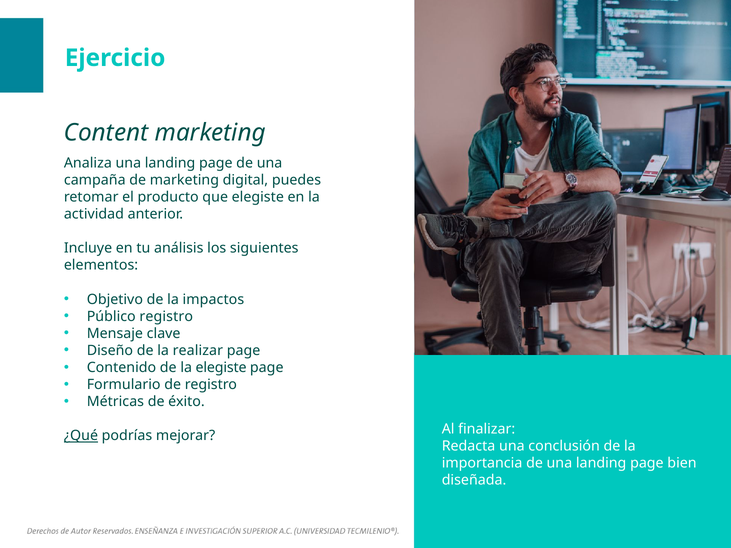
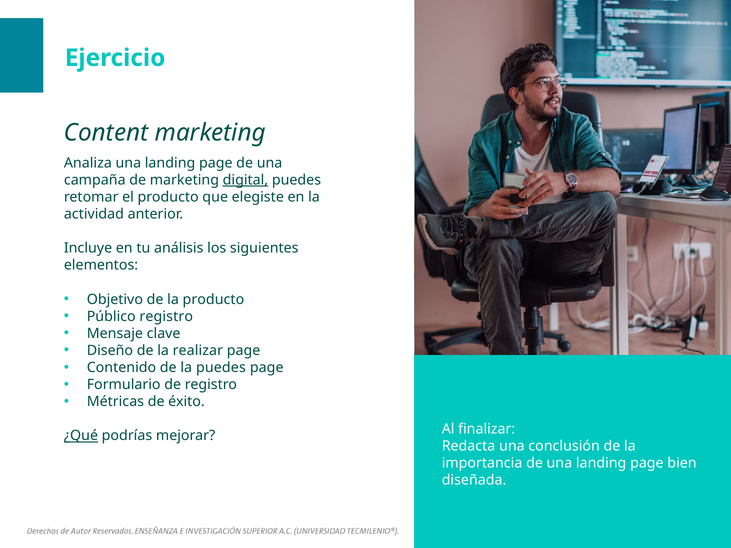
digital underline: none -> present (245, 180)
la impactos: impactos -> producto (213, 299)
la elegiste: elegiste -> puedes (221, 368)
